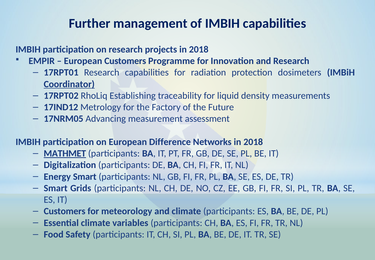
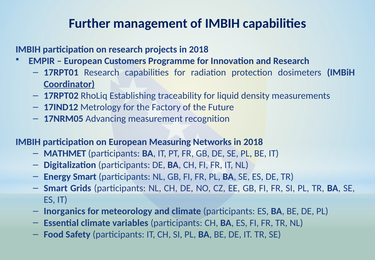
assessment: assessment -> recognition (207, 119)
Difference: Difference -> Measuring (170, 142)
MATHMET underline: present -> none (65, 153)
Customers: Customers -> Inorganics (64, 211)
